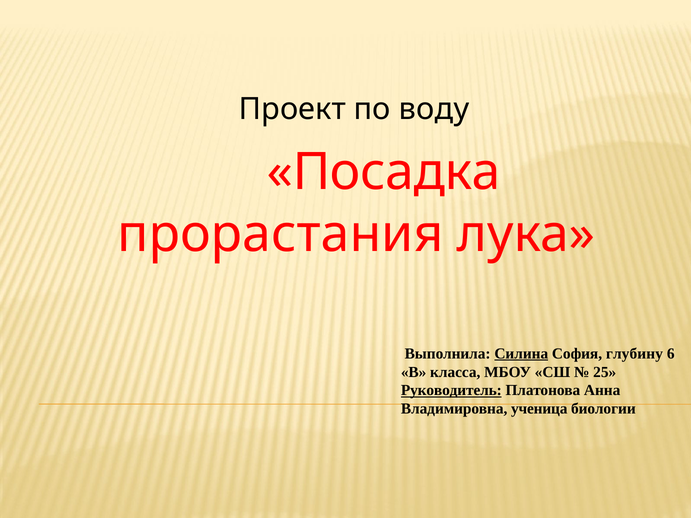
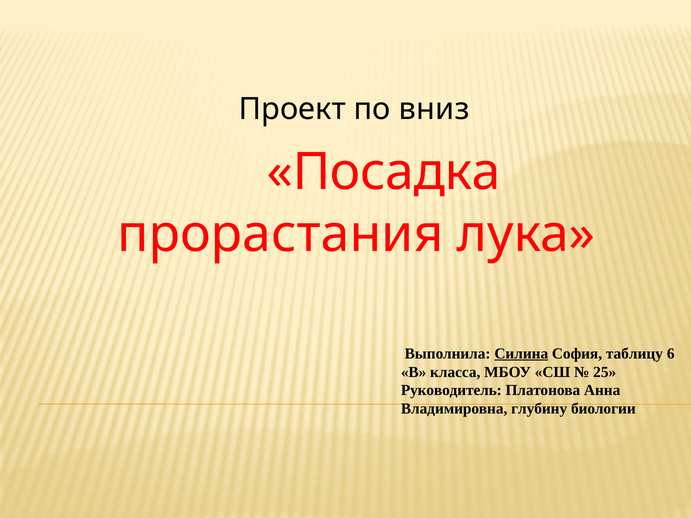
воду: воду -> вниз (434, 109)
глубину: глубину -> таблицу (634, 354)
Руководитель underline: present -> none (451, 391)
ученица: ученица -> глубину (539, 409)
